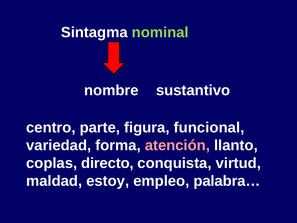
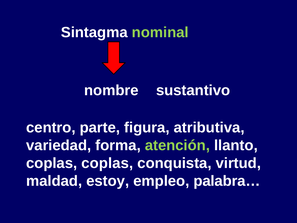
funcional: funcional -> atributiva (209, 127)
atención colour: pink -> light green (177, 145)
coplas directo: directo -> coplas (107, 163)
